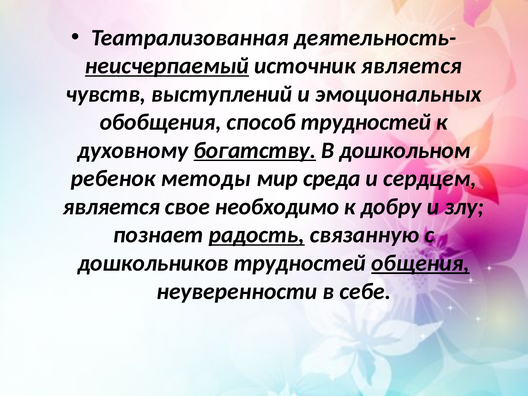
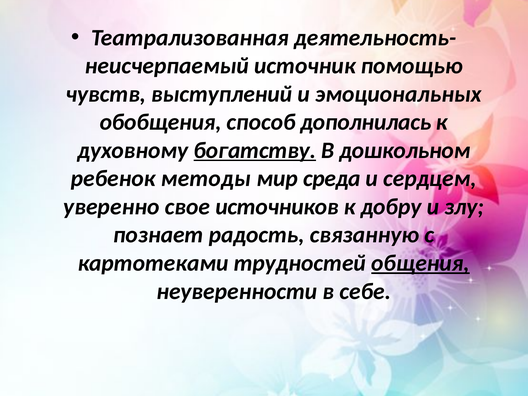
неисчерпаемый underline: present -> none (167, 66)
источник является: является -> помощью (412, 66)
способ трудностей: трудностей -> дополнилась (366, 122)
является: является -> уверенно (111, 207)
необходимо: необходимо -> источников (277, 207)
радость underline: present -> none (257, 235)
дошкольников: дошкольников -> картотеками (153, 263)
